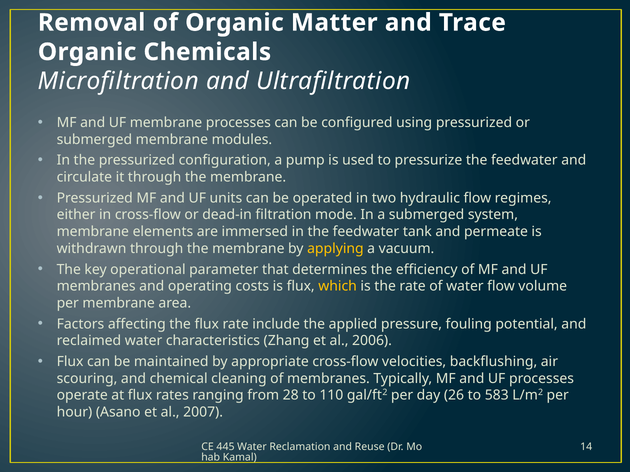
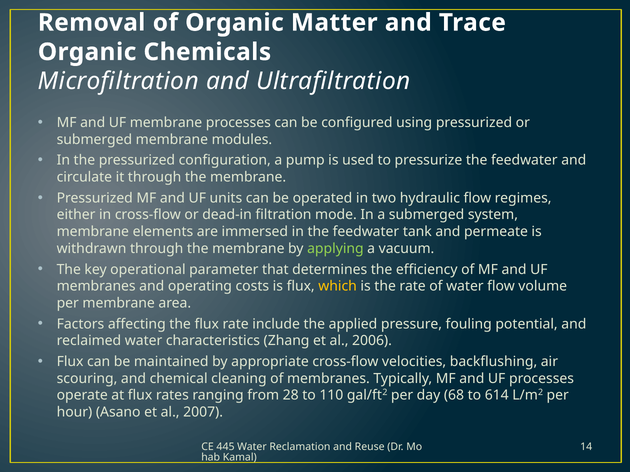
applying colour: yellow -> light green (335, 249)
26: 26 -> 68 (454, 396)
583: 583 -> 614 (497, 396)
